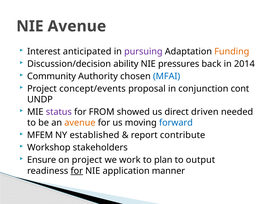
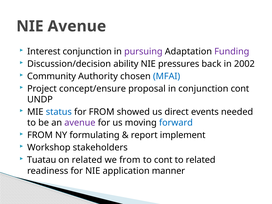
Interest anticipated: anticipated -> conjunction (87, 51)
Funding colour: orange -> purple (232, 51)
2014: 2014 -> 2002 (244, 64)
concept/events: concept/events -> concept/ensure (93, 89)
status colour: purple -> blue (59, 112)
driven: driven -> events (205, 112)
avenue colour: orange -> purple (80, 123)
MFEM: MFEM -> FROM (40, 135)
established: established -> formulating (95, 135)
contribute: contribute -> implement (183, 135)
Ensure: Ensure -> Tuatau (42, 160)
on project: project -> related (87, 160)
we work: work -> from (130, 160)
to plan: plan -> cont (163, 160)
to output: output -> related (201, 160)
for underline: present -> none (77, 171)
